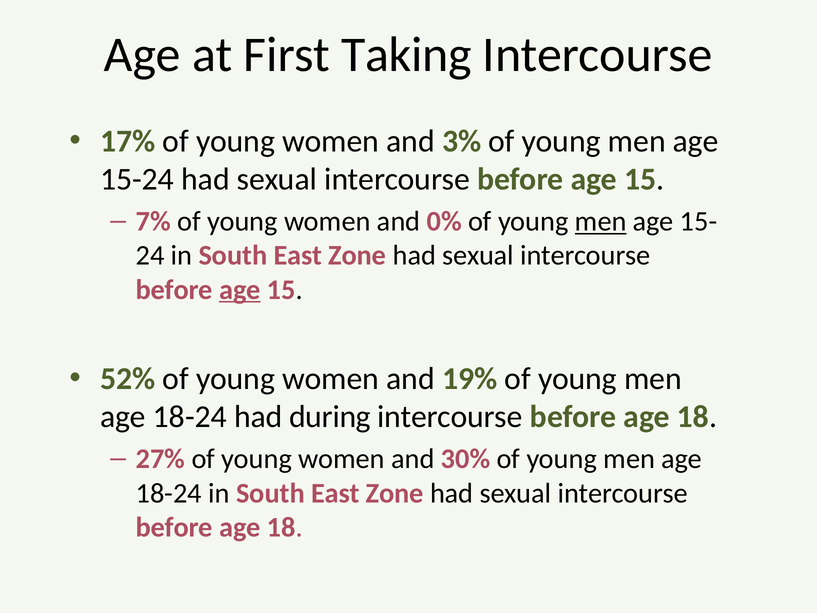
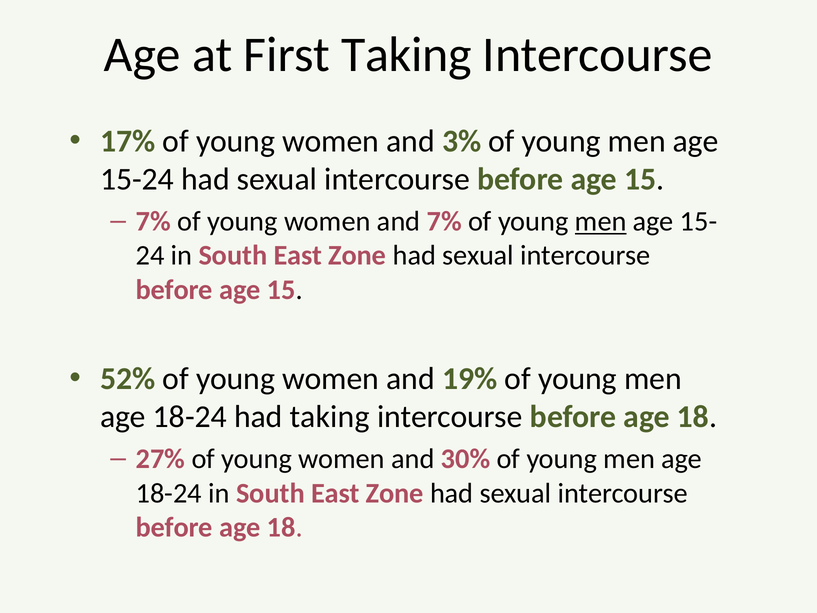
and 0%: 0% -> 7% (444, 221)
age underline: present -> none (240, 290)
had during: during -> taking (330, 417)
